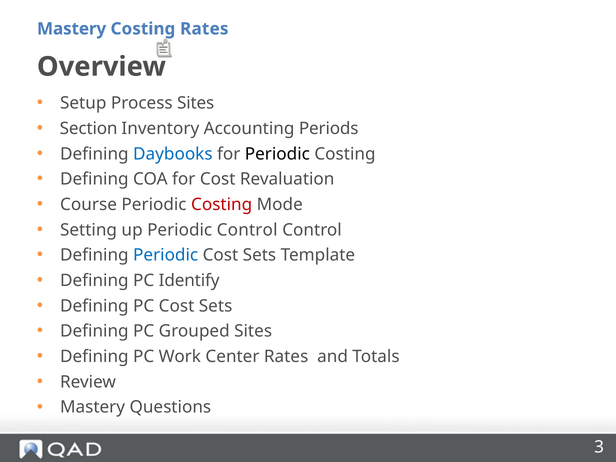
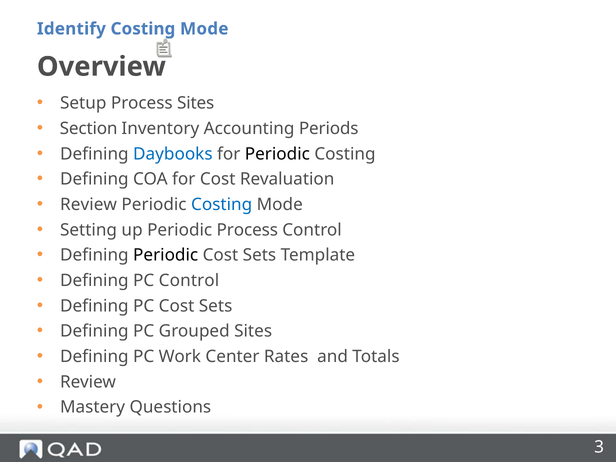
Mastery: Mastery -> Identify (71, 29)
Rates: Rates -> Mode (204, 29)
Course: Course -> Review (89, 205)
Costing colour: red -> blue (222, 205)
Periodic Control: Control -> Process (247, 230)
Periodic colour: blue -> black (166, 255)
PC Identify: Identify -> Control (189, 281)
